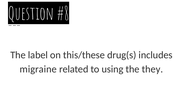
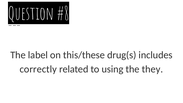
migraine: migraine -> correctly (38, 69)
